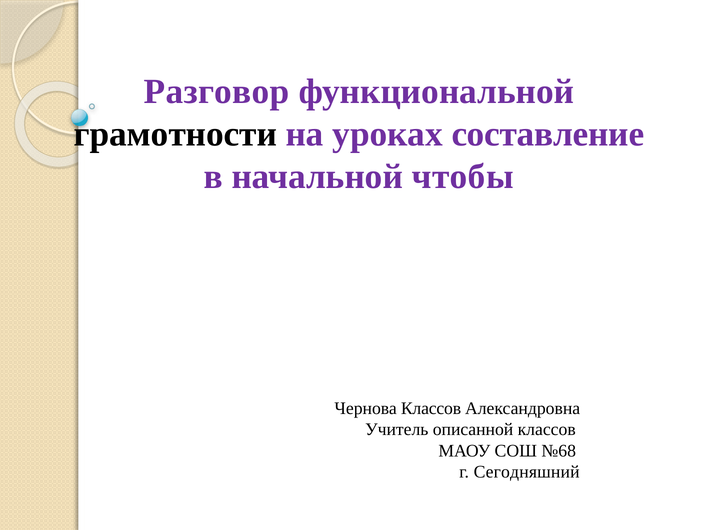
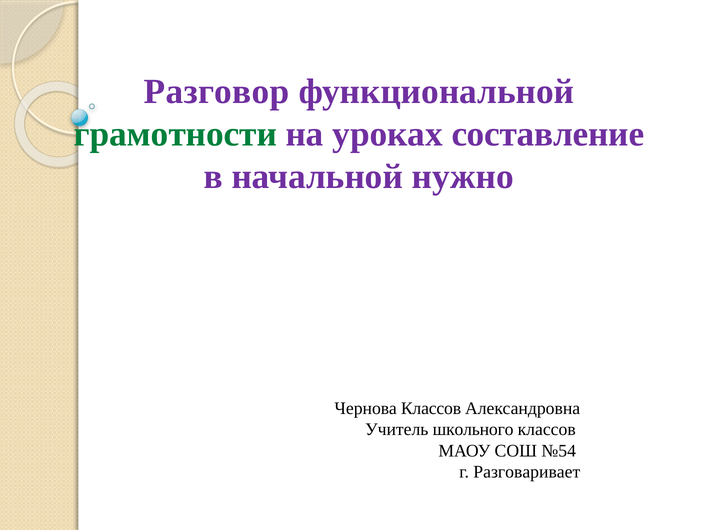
грамотности colour: black -> green (175, 134)
чтобы: чтобы -> нужно (463, 177)
описанной: описанной -> школьного (473, 430)
№68: №68 -> №54 (559, 451)
Сегодняшний: Сегодняшний -> Разговаривает (527, 472)
